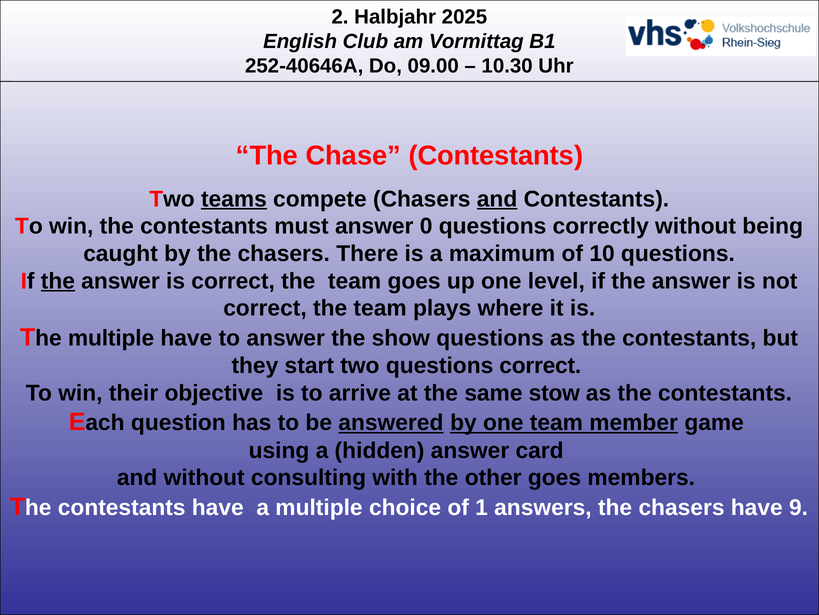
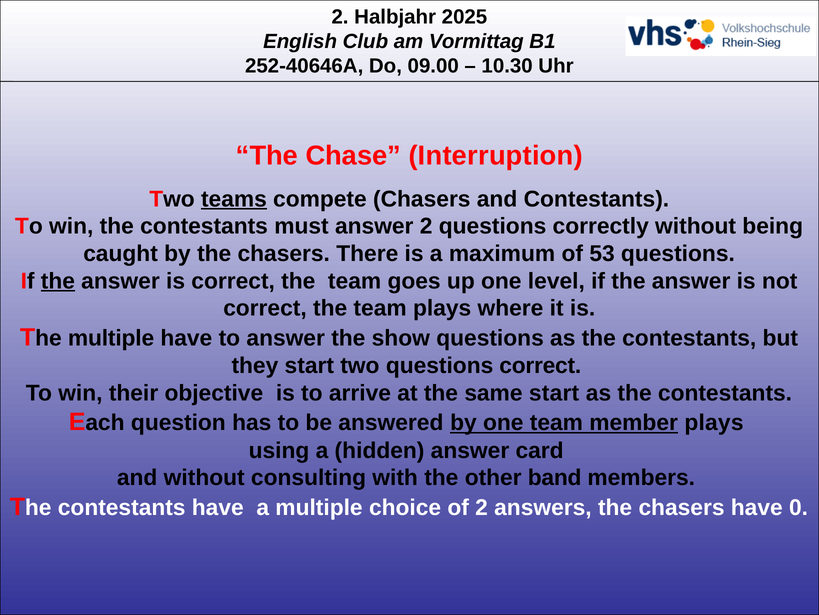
Chase Contestants: Contestants -> Interruption (496, 155)
and underline: present -> none (497, 199)
answer 0: 0 -> 2 (426, 226)
10: 10 -> 53 (602, 253)
same stow: stow -> start (554, 393)
answered underline: present -> none (391, 422)
member game: game -> plays (714, 422)
other goes: goes -> band (555, 477)
of 1: 1 -> 2 (482, 507)
9: 9 -> 0 (799, 507)
